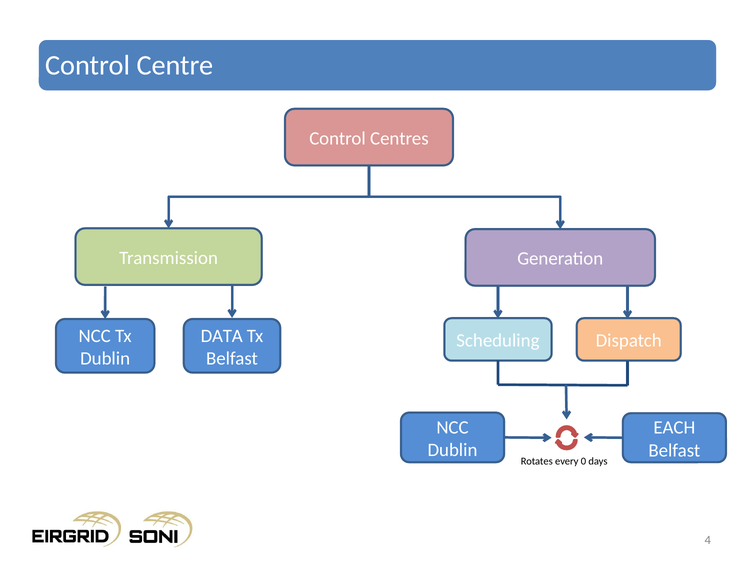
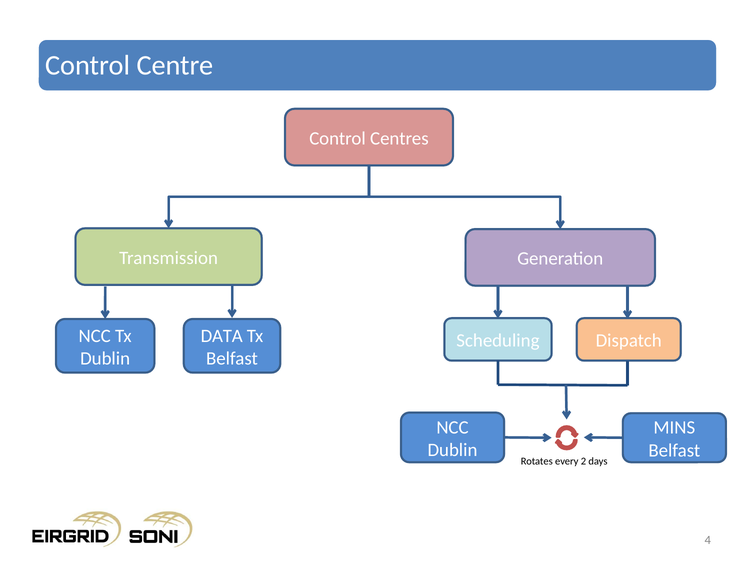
EACH: EACH -> MINS (674, 428)
0: 0 -> 2 (583, 462)
